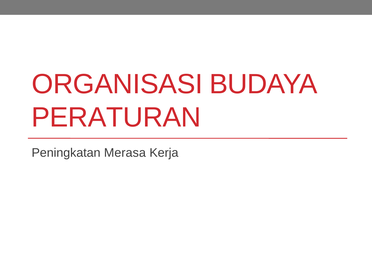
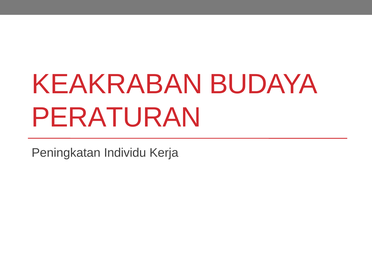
ORGANISASI: ORGANISASI -> KEAKRABAN (117, 84)
Merasa: Merasa -> Individu (125, 153)
